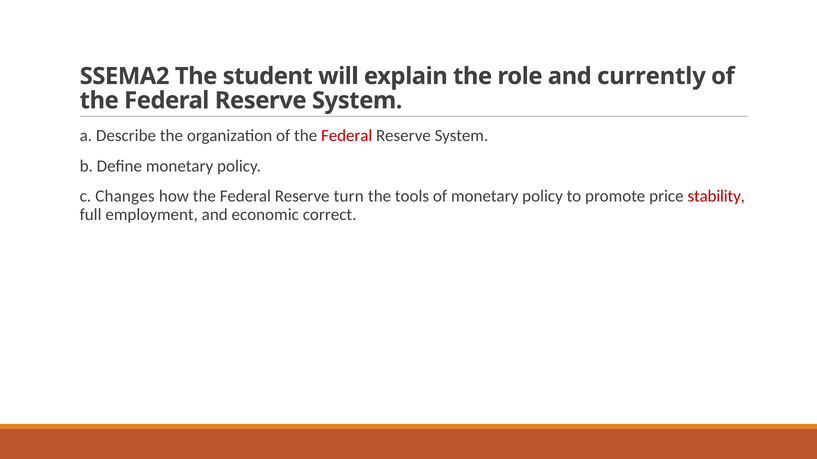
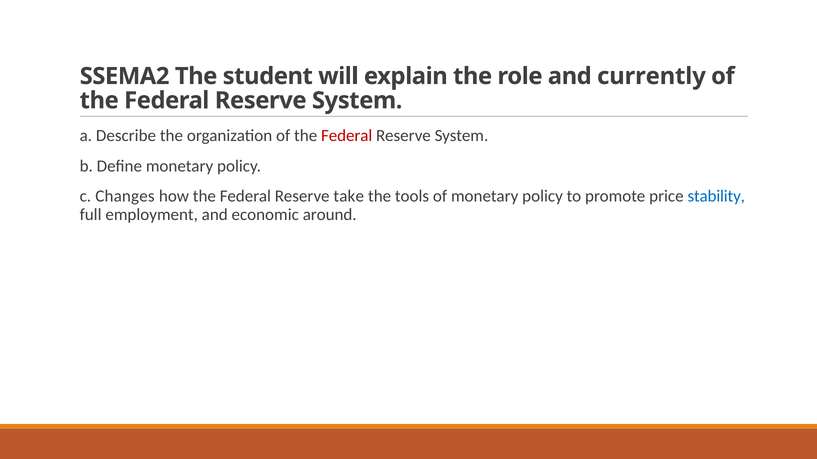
turn: turn -> take (349, 196)
stability colour: red -> blue (716, 196)
correct: correct -> around (330, 215)
